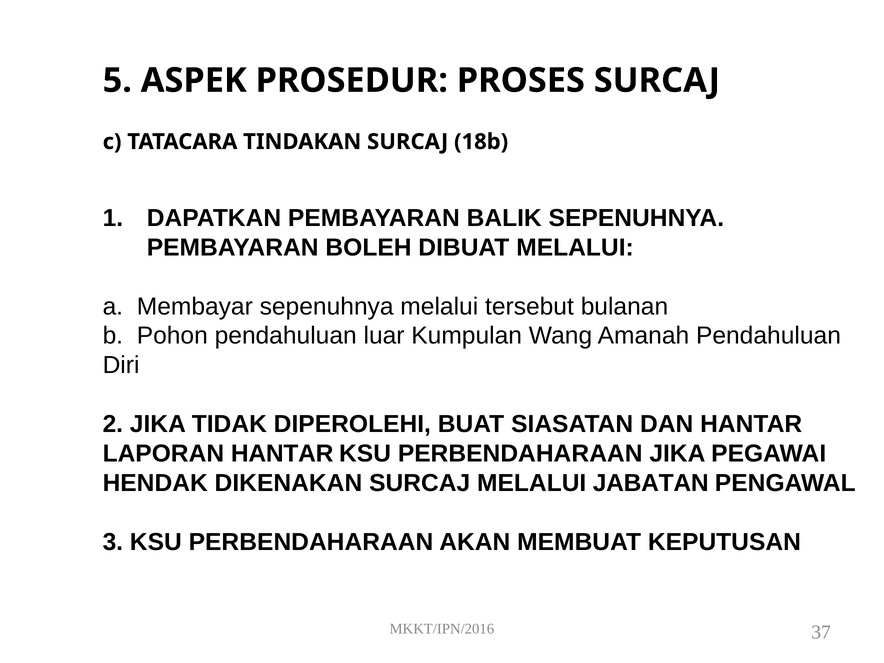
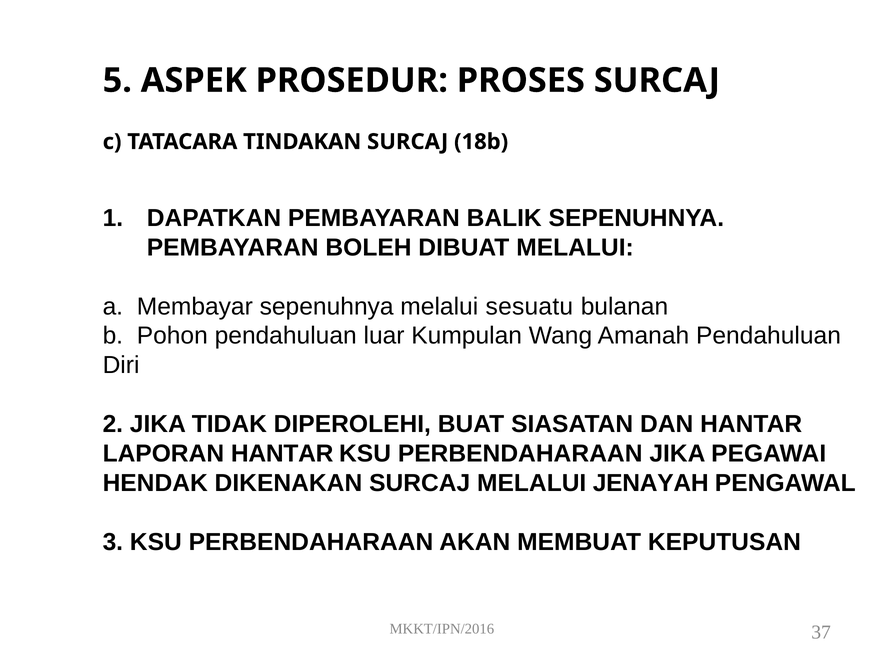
tersebut: tersebut -> sesuatu (529, 306)
JABATAN: JABATAN -> JENAYAH (651, 483)
